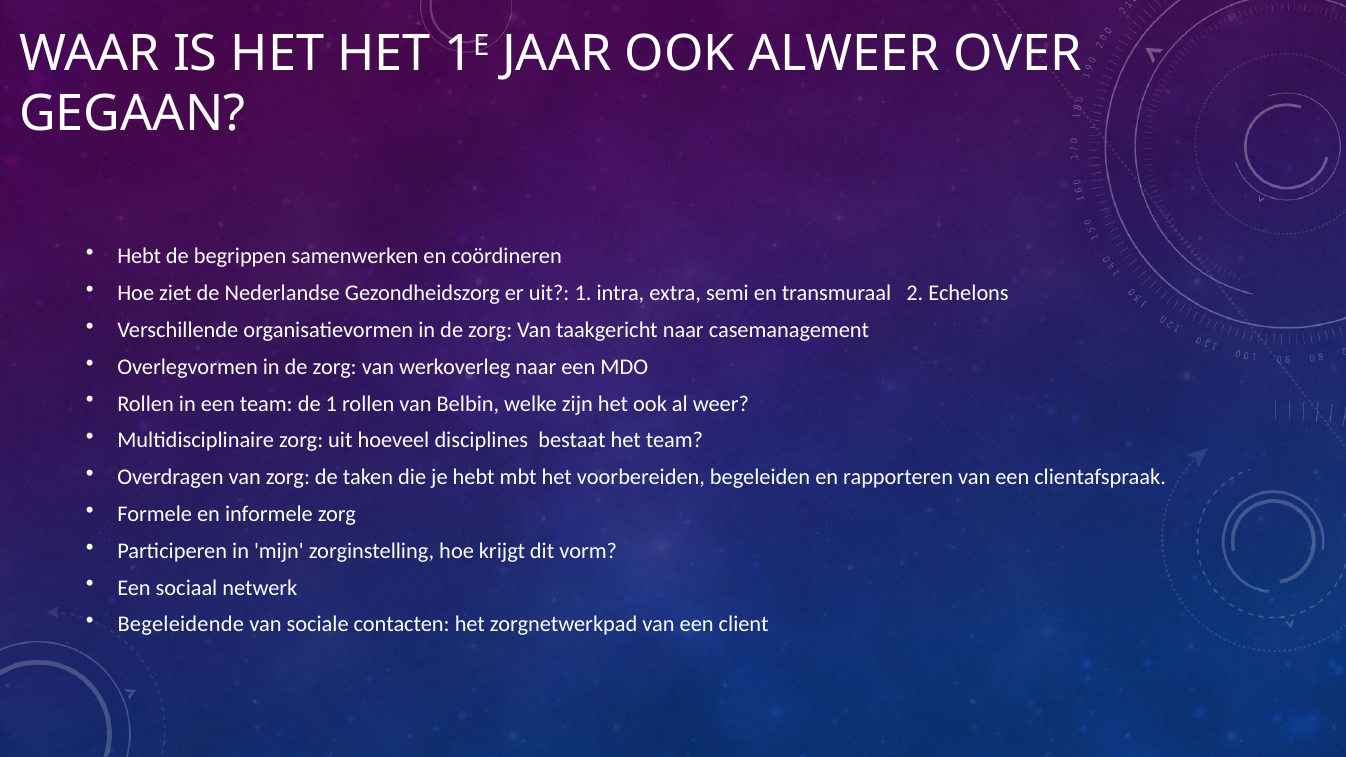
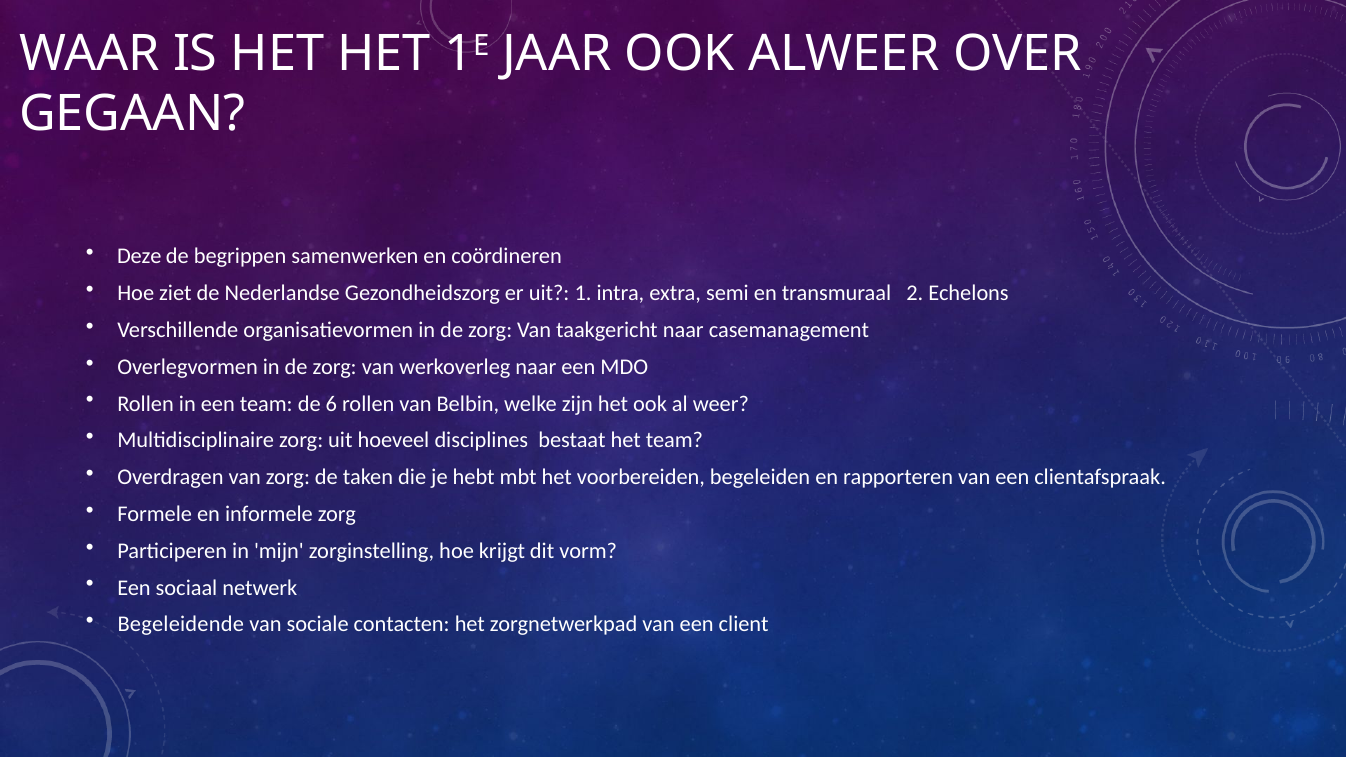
Hebt: Hebt -> Deze (139, 257)
de 1: 1 -> 6 (331, 404)
